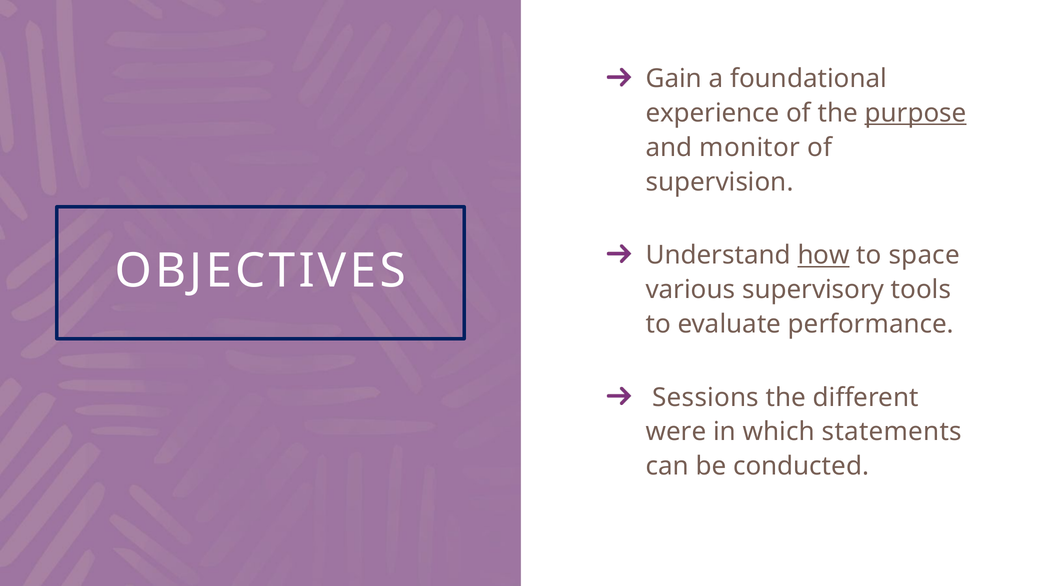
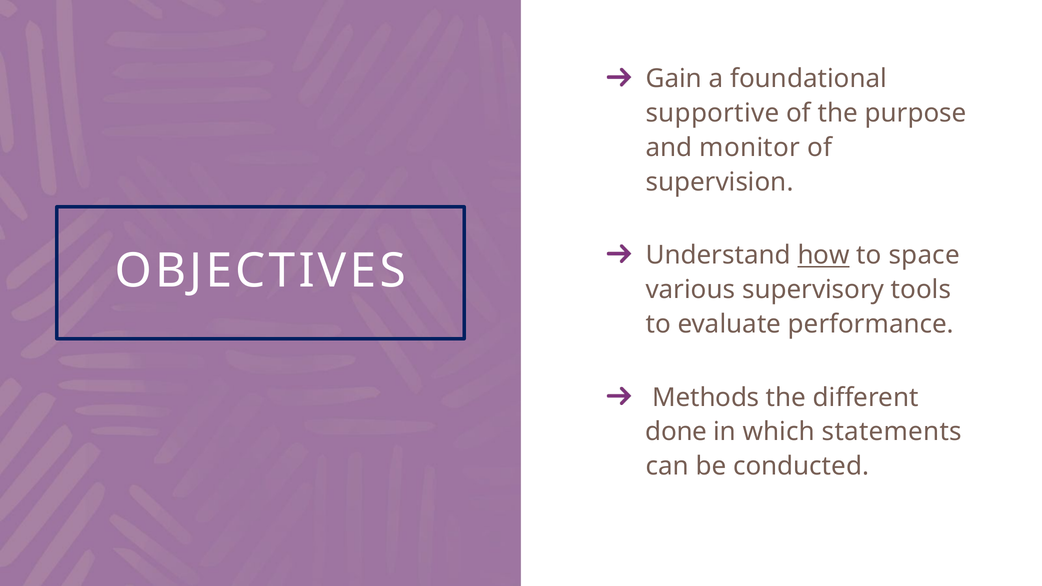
experience: experience -> supportive (712, 113)
purpose underline: present -> none (916, 113)
Sessions: Sessions -> Methods (706, 398)
were: were -> done (676, 432)
